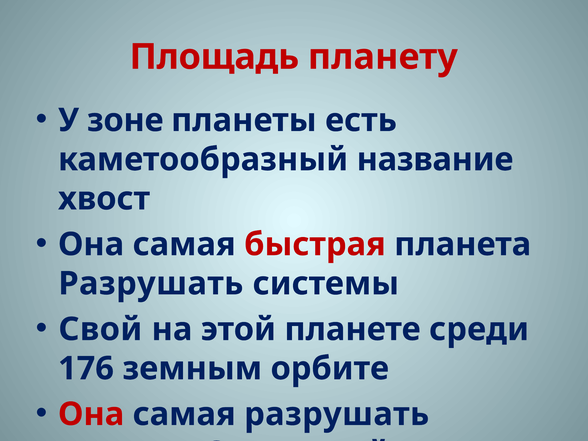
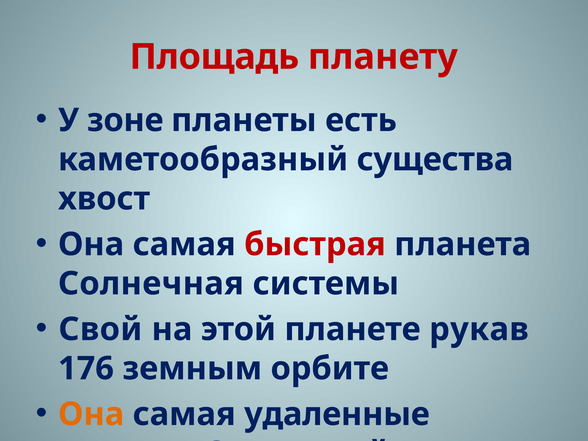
название: название -> существа (435, 159)
Разрушать: Разрушать -> Солнечная (151, 284)
среди: среди -> рукав (479, 329)
Она colour: red -> orange (91, 414)
самая разрушать: разрушать -> удаленные (337, 414)
